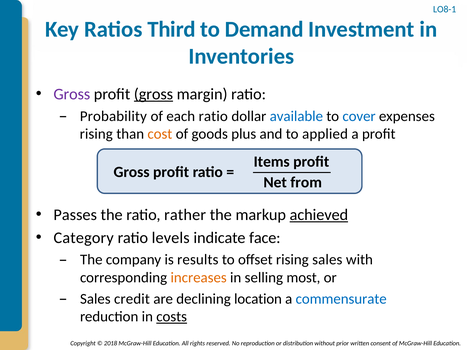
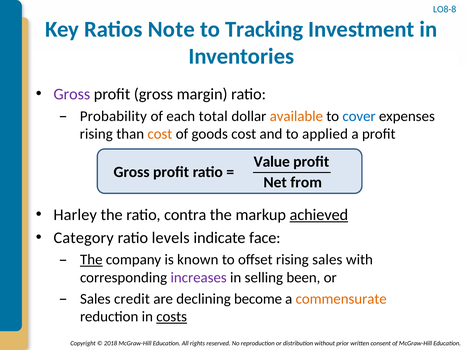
LO8-1: LO8-1 -> LO8-8 (445, 9)
Third: Third -> Note (171, 29)
Demand: Demand -> Tracking (264, 29)
gross underline: present -> none (153, 94)
each ratio: ratio -> total (213, 116)
available colour: blue -> orange (296, 116)
goods plus: plus -> cost (244, 134)
Items: Items -> Value (272, 162)
Passes: Passes -> Harley (75, 215)
rather: rather -> contra (185, 215)
The underline: none -> present (91, 260)
results: results -> known (198, 260)
increases colour: orange -> purple (199, 278)
most: most -> been (303, 278)
location: location -> become (258, 299)
commensurate colour: blue -> orange (341, 299)
